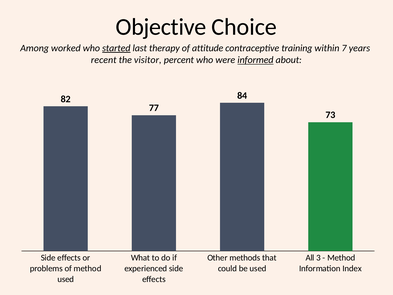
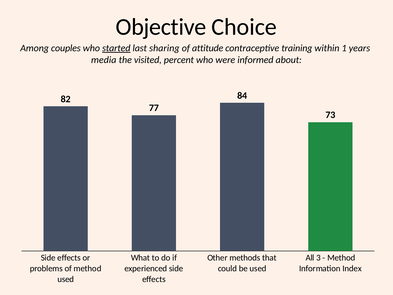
worked: worked -> couples (66, 48)
therapy: therapy -> sharing (164, 48)
7: 7 -> 1 (344, 48)
recent: recent -> media (104, 60)
visitor: visitor -> visited (148, 60)
informed underline: present -> none (255, 60)
